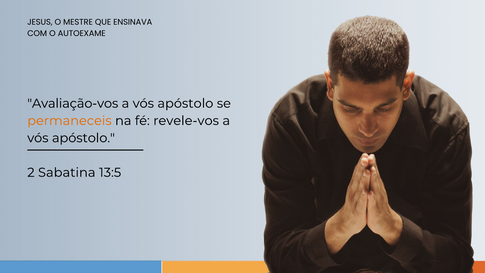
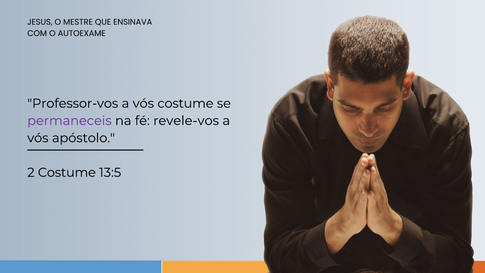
Avaliação-vos: Avaliação-vos -> Professor-vos (73, 103)
apóstolo: apóstolo -> costume (185, 103)
permaneceis colour: orange -> purple (69, 121)
2 Sabatina: Sabatina -> Costume (67, 172)
